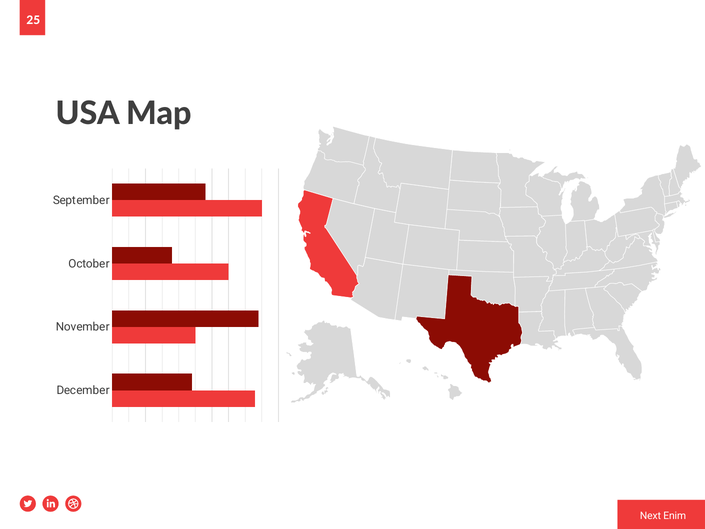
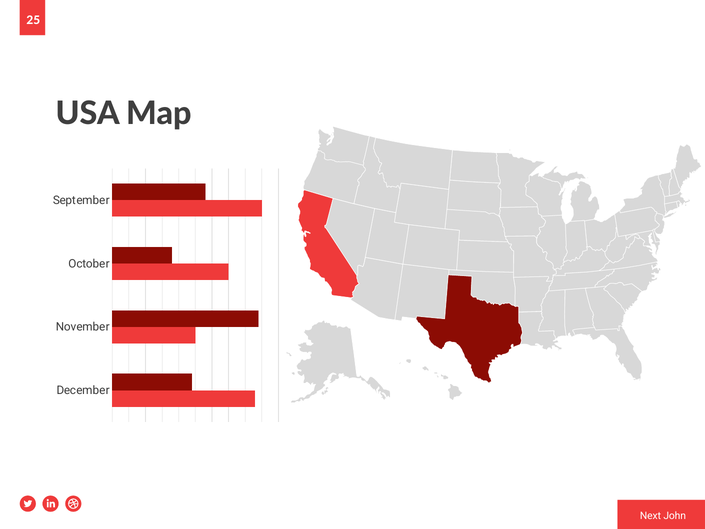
Enim: Enim -> John (675, 516)
